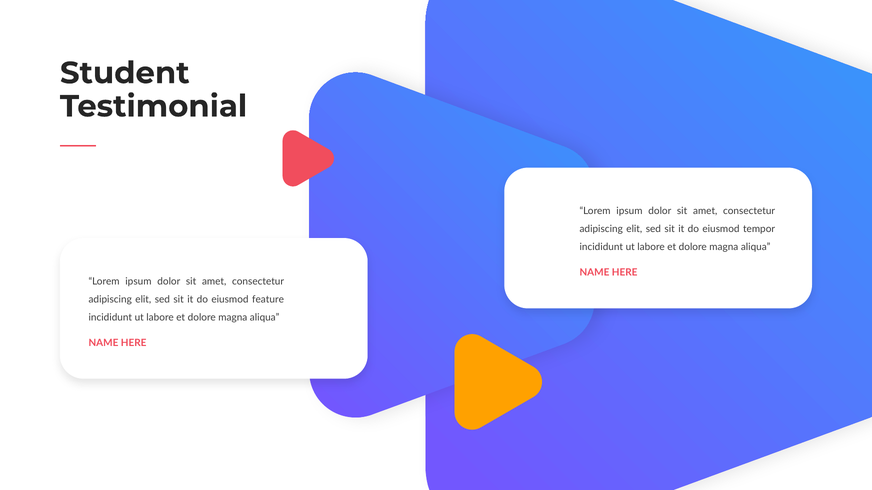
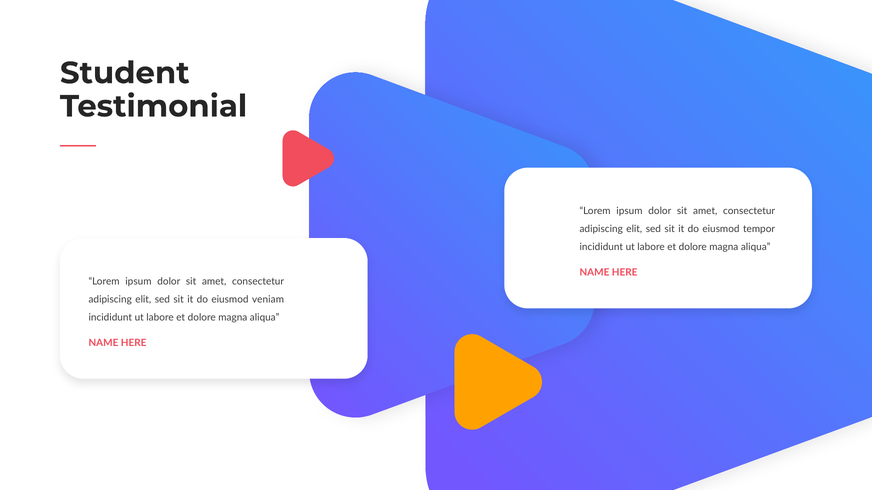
feature: feature -> veniam (268, 300)
